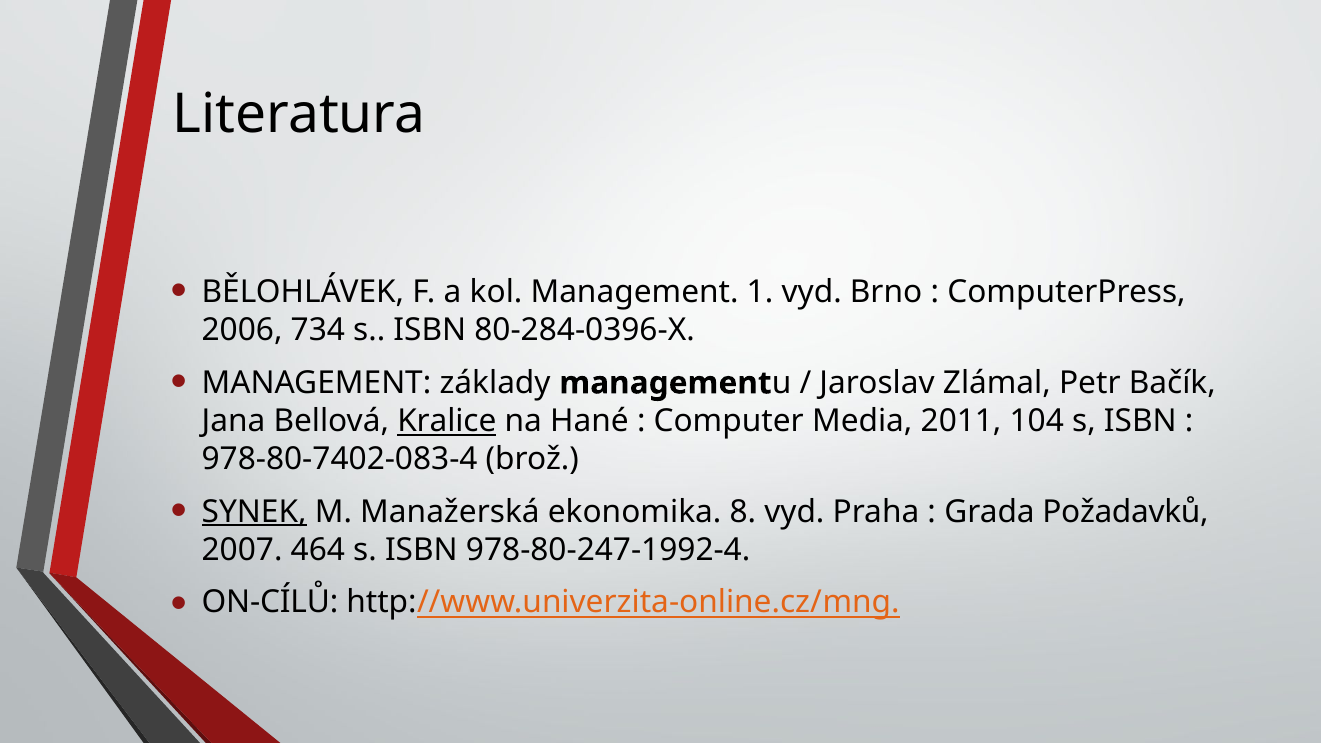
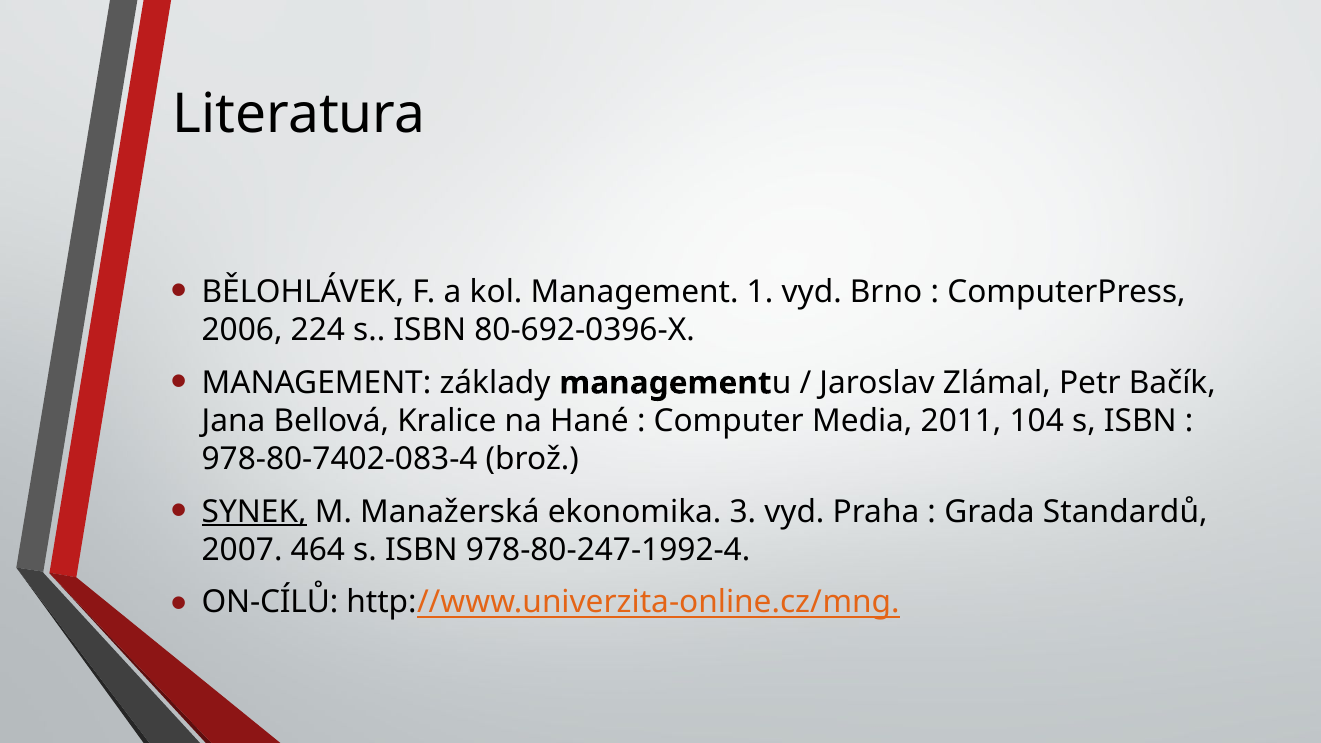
734: 734 -> 224 (318, 330)
80-284-0396-X: 80-284-0396-X -> 80-692-0396-X (585, 330)
Kralice underline: present -> none (447, 421)
8: 8 -> 3 (743, 512)
Požadavků: Požadavků -> Standardů (1125, 512)
